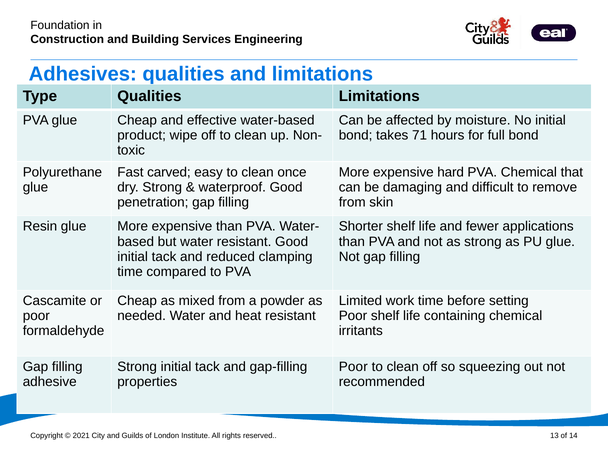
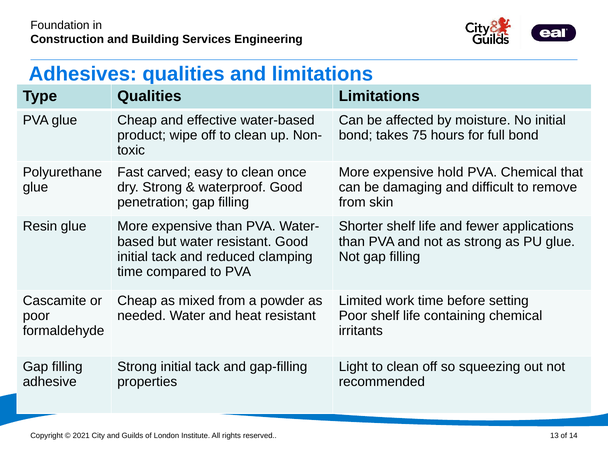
71: 71 -> 75 (420, 135)
hard: hard -> hold (451, 172)
Poor: Poor -> Light (353, 367)
